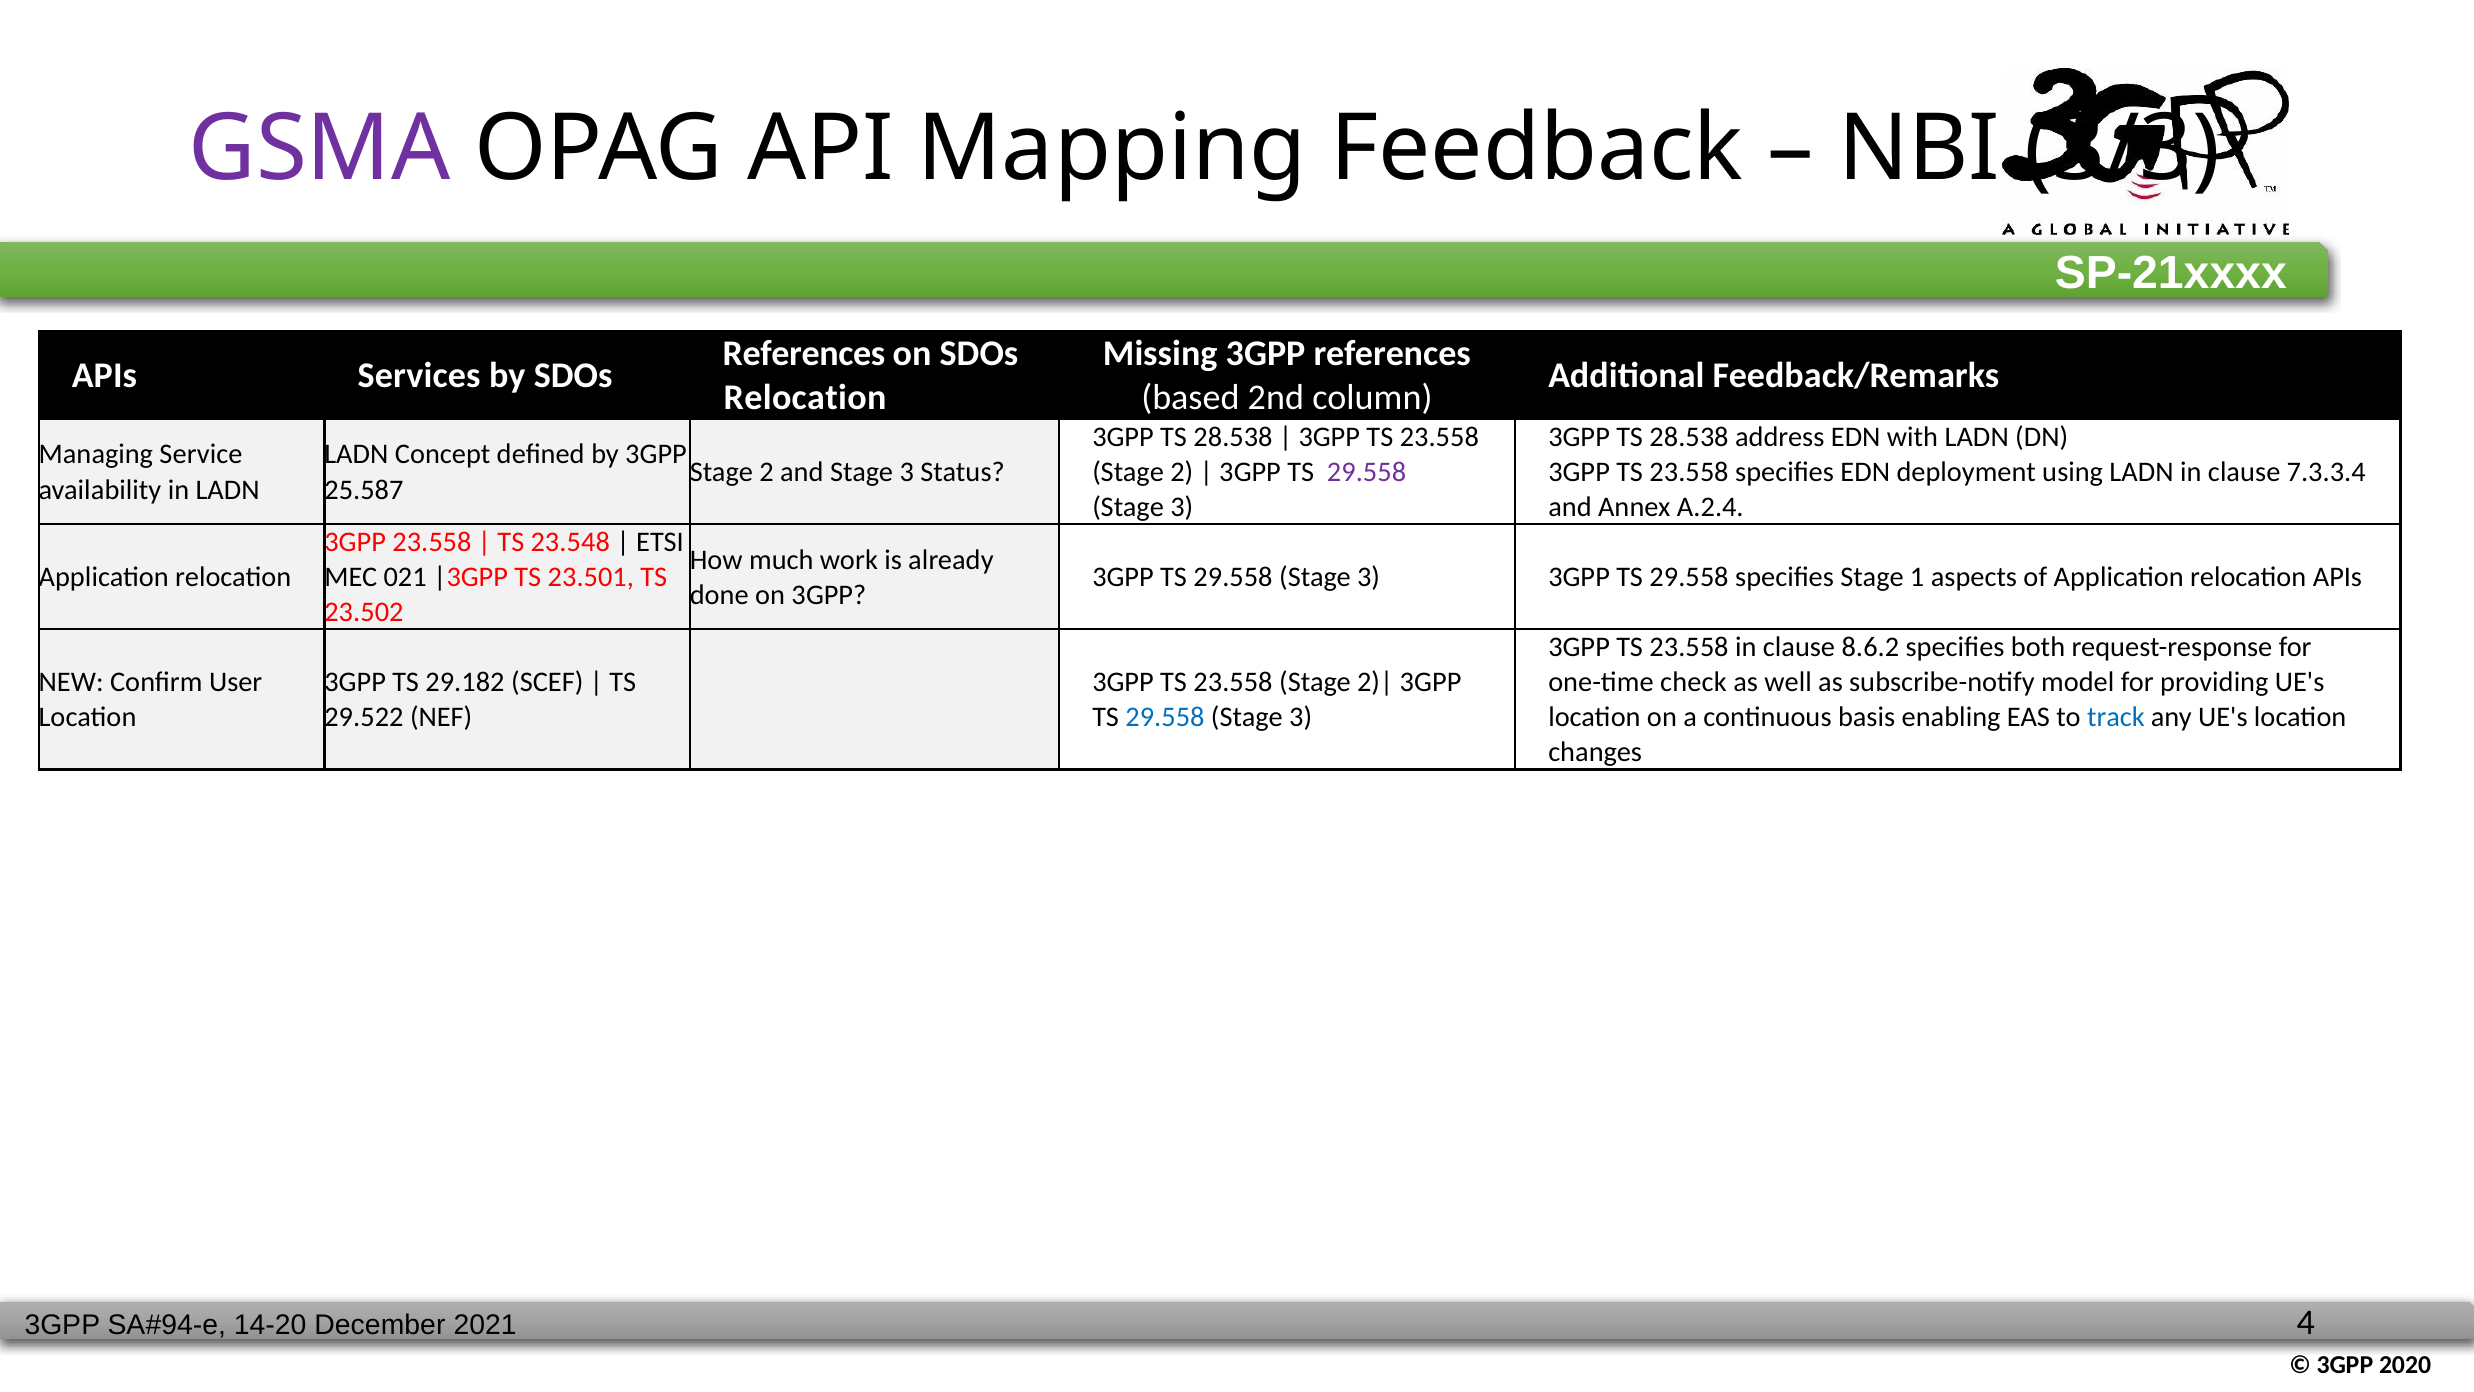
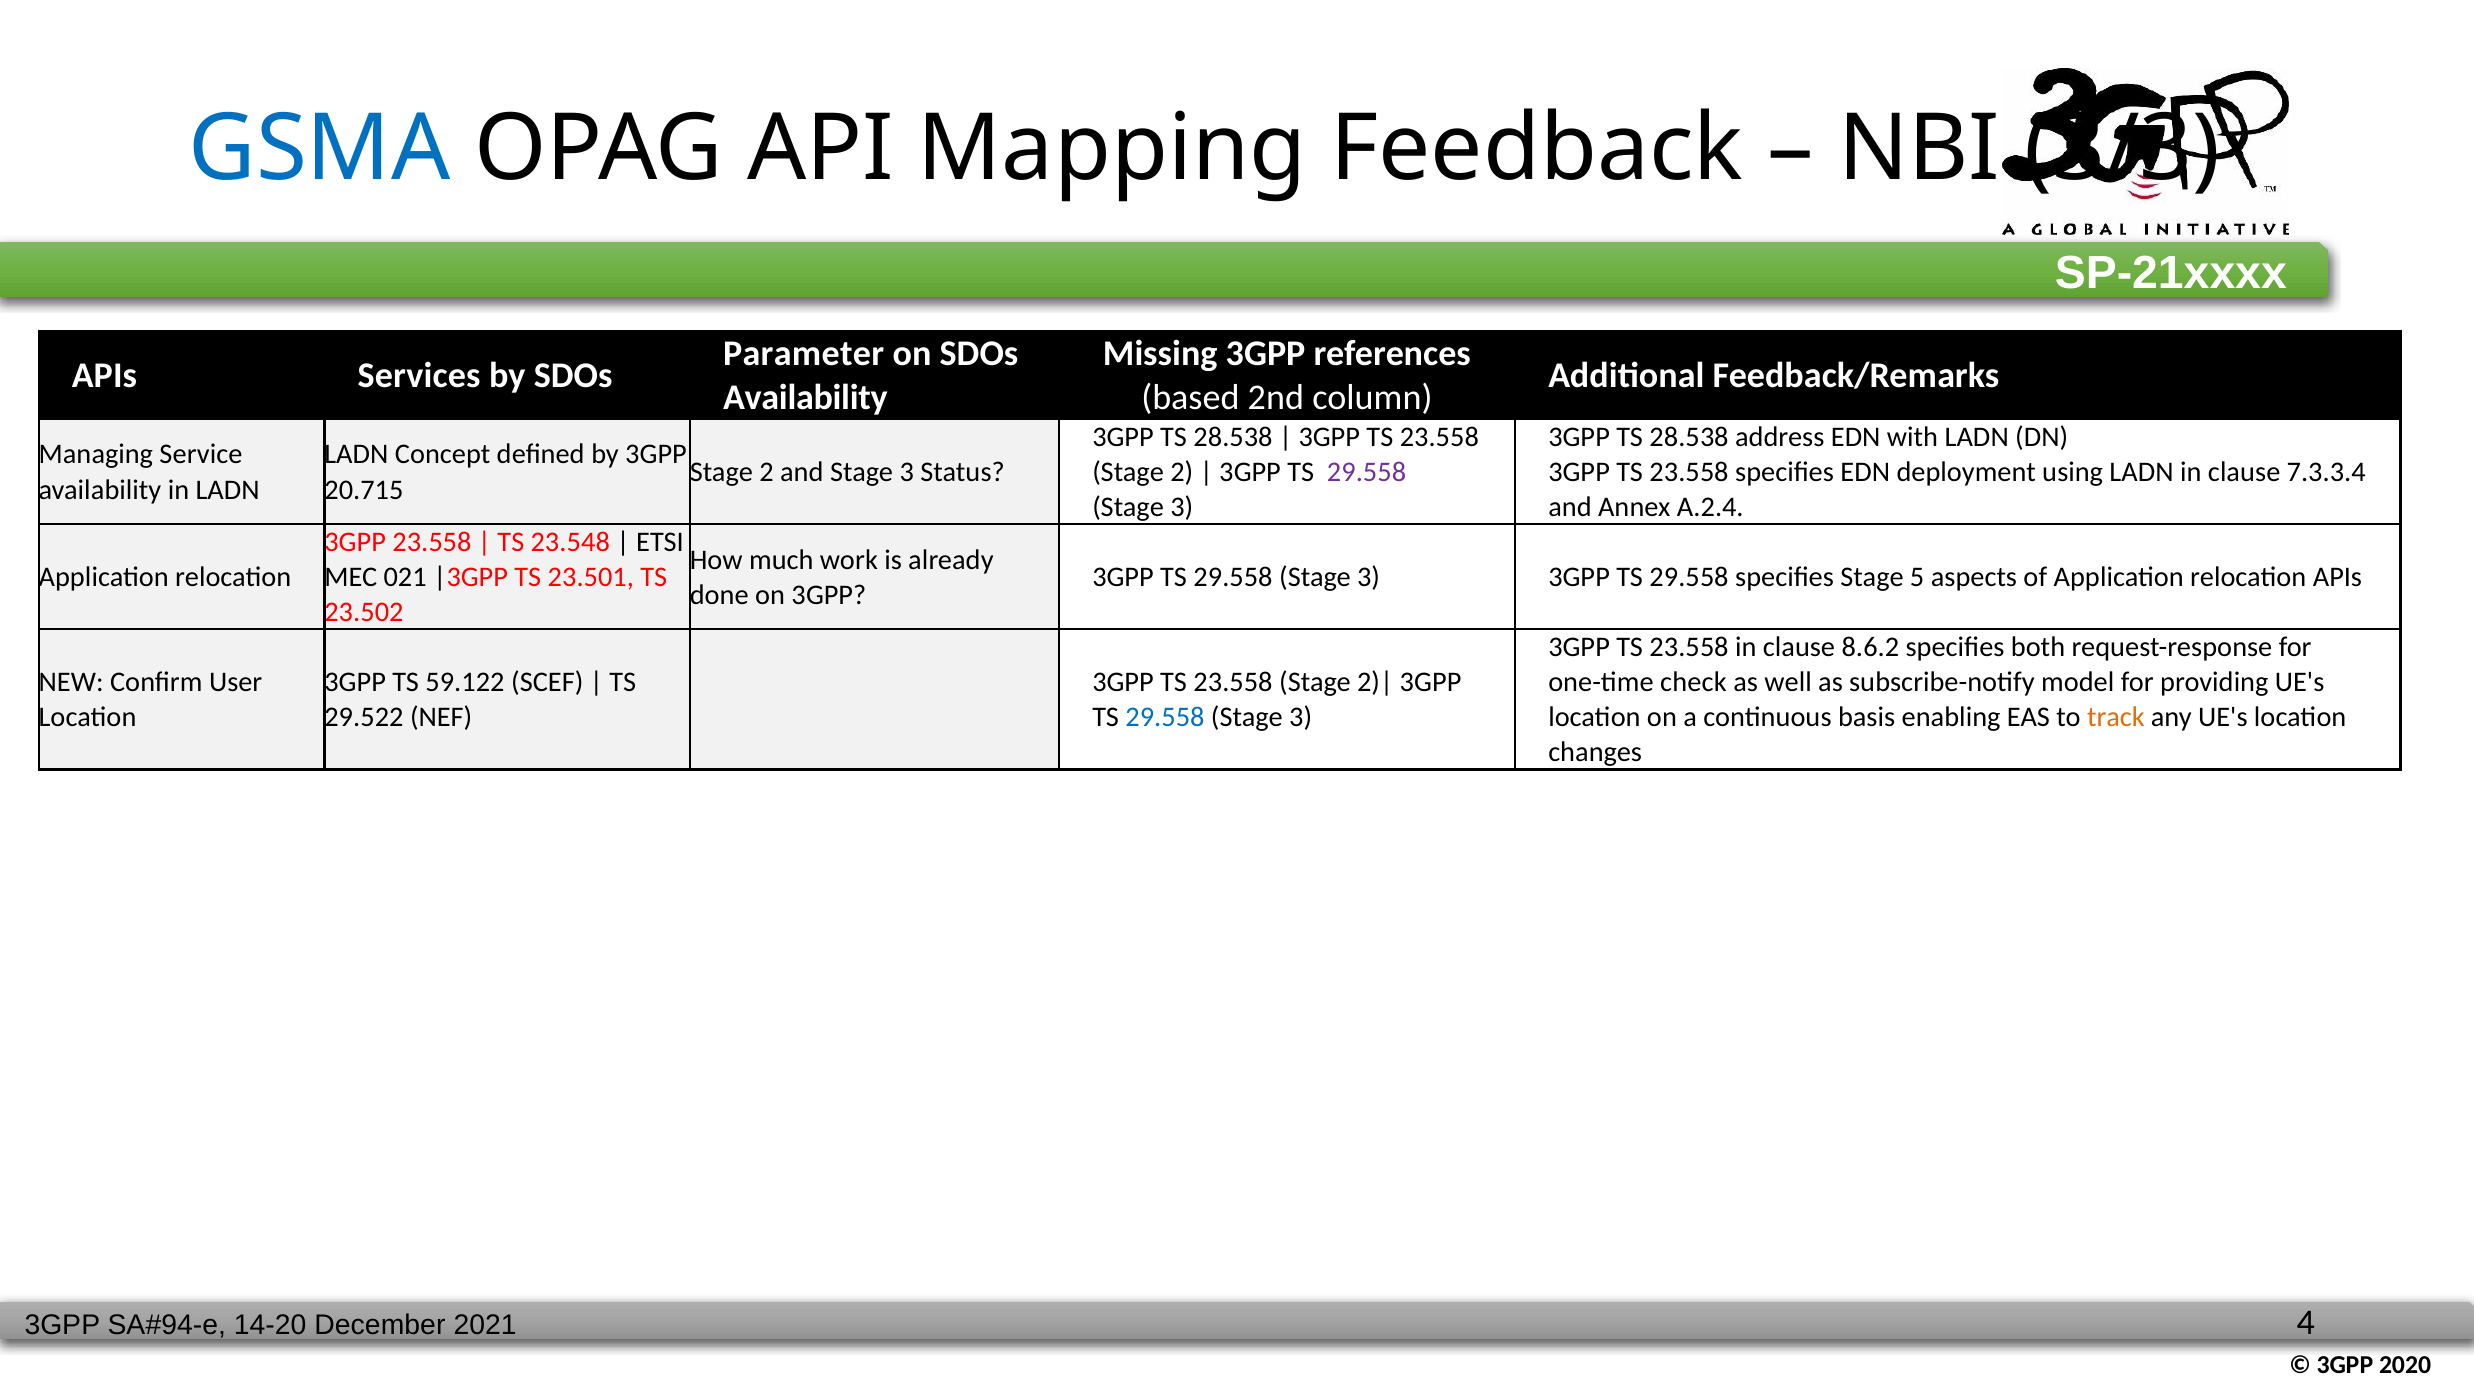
GSMA colour: purple -> blue (319, 149)
References: References -> Parameter (804, 354)
Relocation: Relocation -> Availability (805, 398)
25.587: 25.587 -> 20.715 (364, 490)
1: 1 -> 5 (1917, 577)
29.182: 29.182 -> 59.122 (465, 682)
track colour: blue -> orange (2116, 717)
